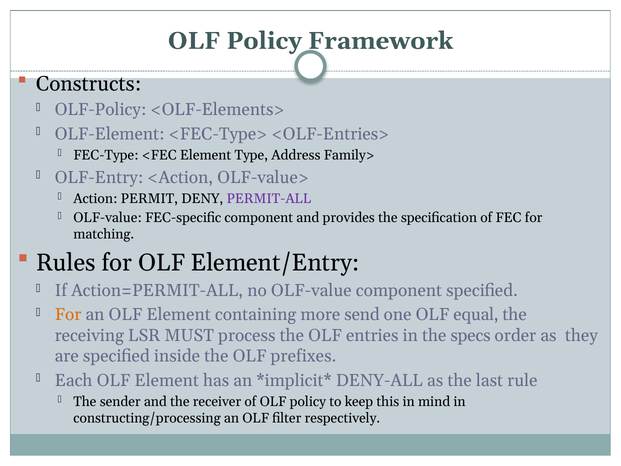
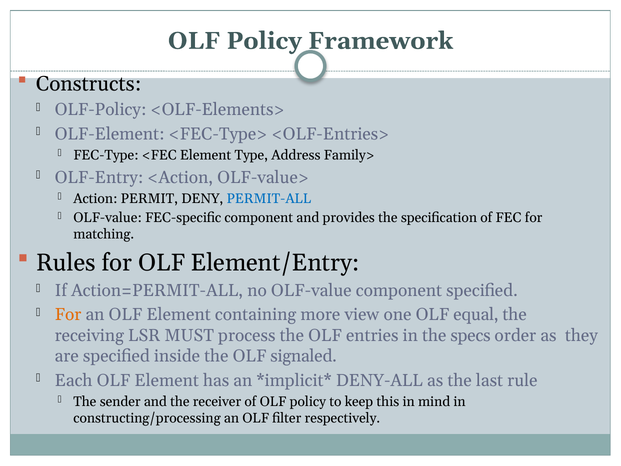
PERMIT-ALL colour: purple -> blue (269, 198)
send: send -> view (362, 315)
prefixes: prefixes -> signaled (304, 356)
